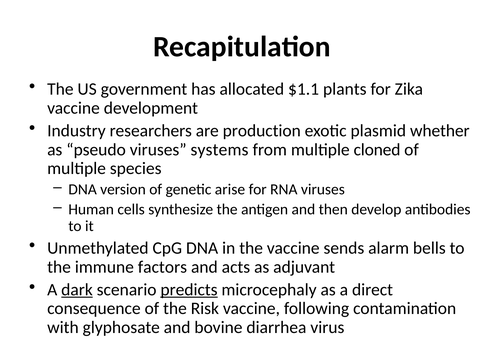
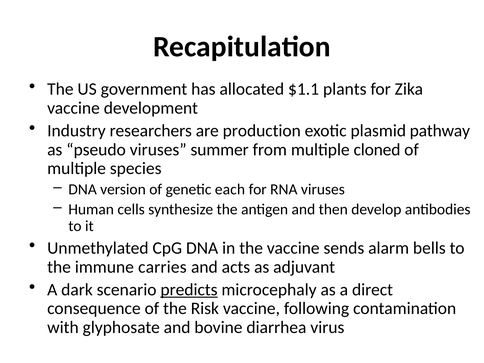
whether: whether -> pathway (440, 131)
systems: systems -> summer (220, 150)
arise: arise -> each (230, 189)
factors: factors -> carries (162, 267)
dark underline: present -> none (77, 290)
